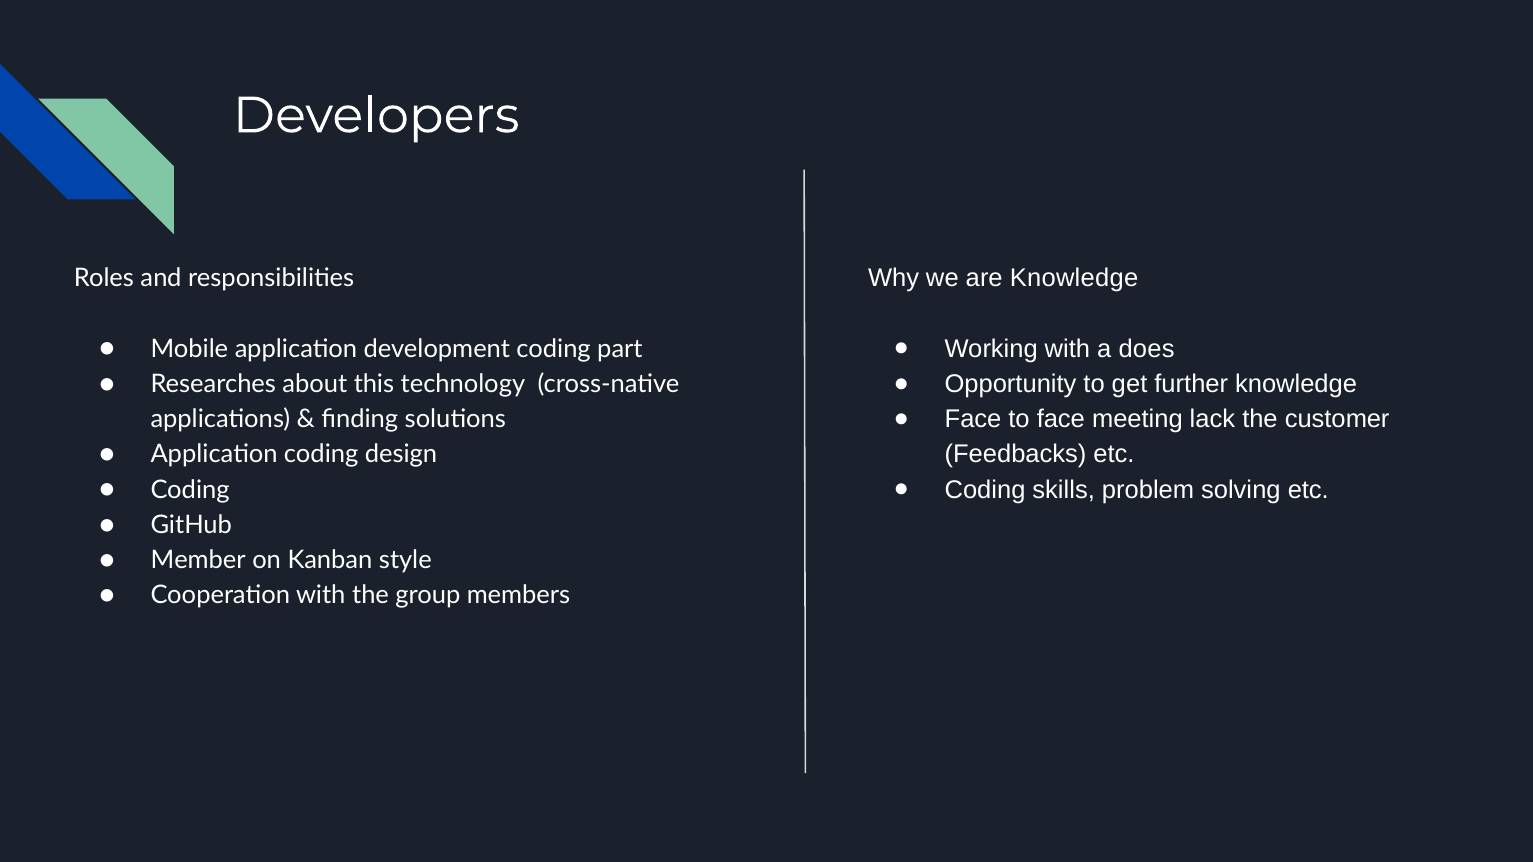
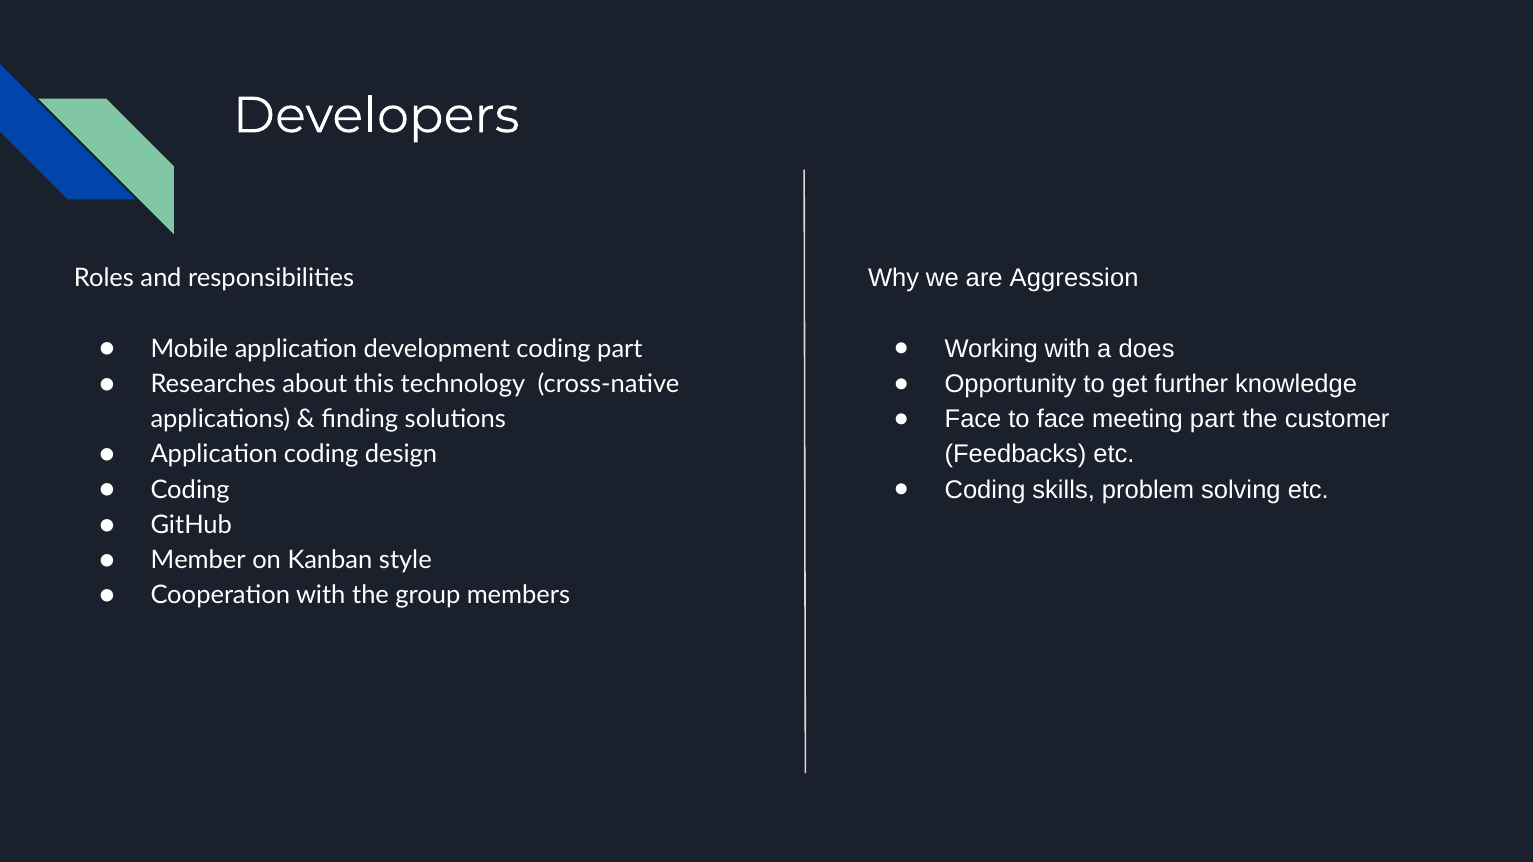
are Knowledge: Knowledge -> Aggression (1074, 278)
meeting lack: lack -> part (1212, 419)
